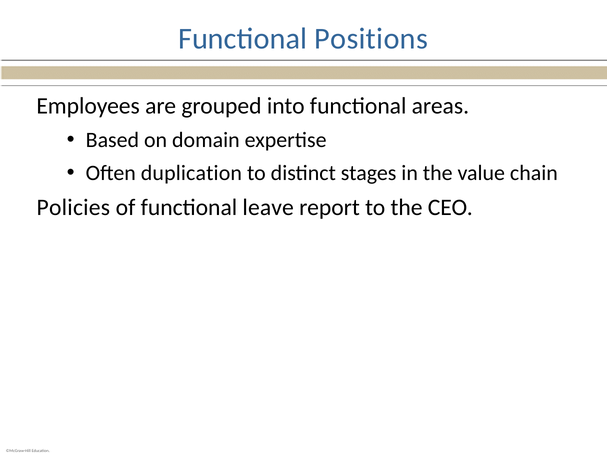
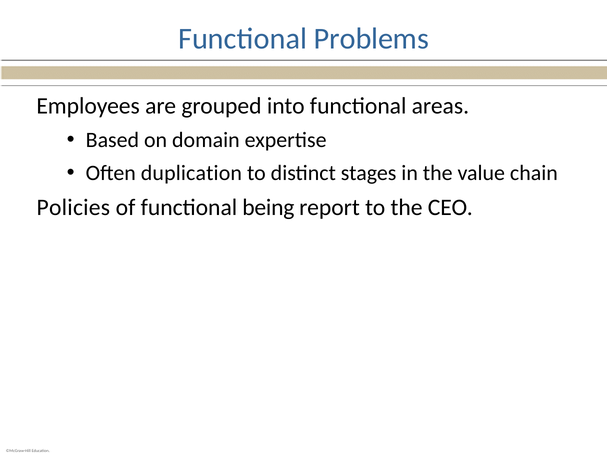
Positions: Positions -> Problems (371, 39)
leave: leave -> being (268, 207)
